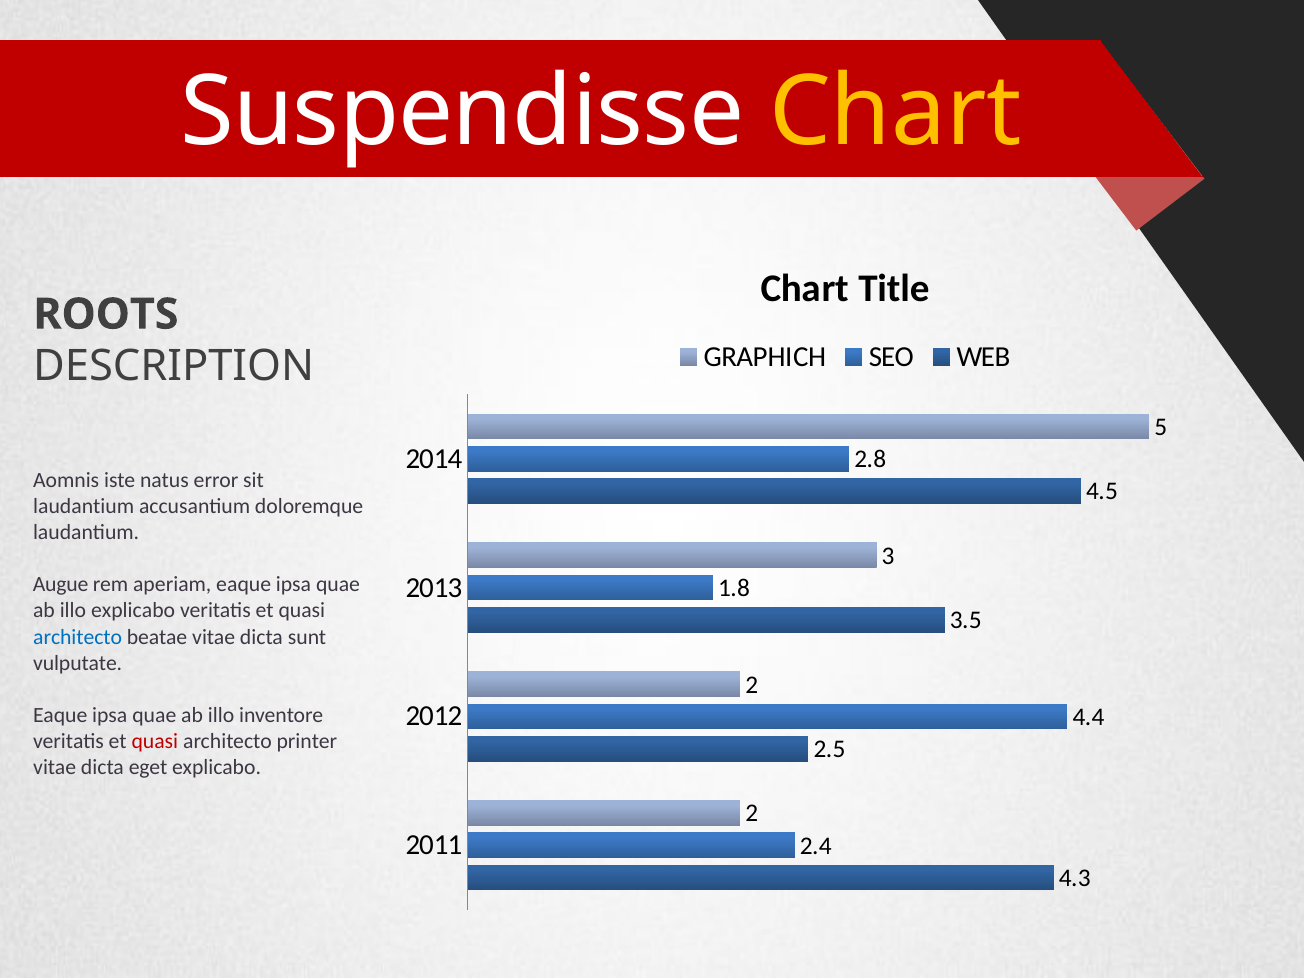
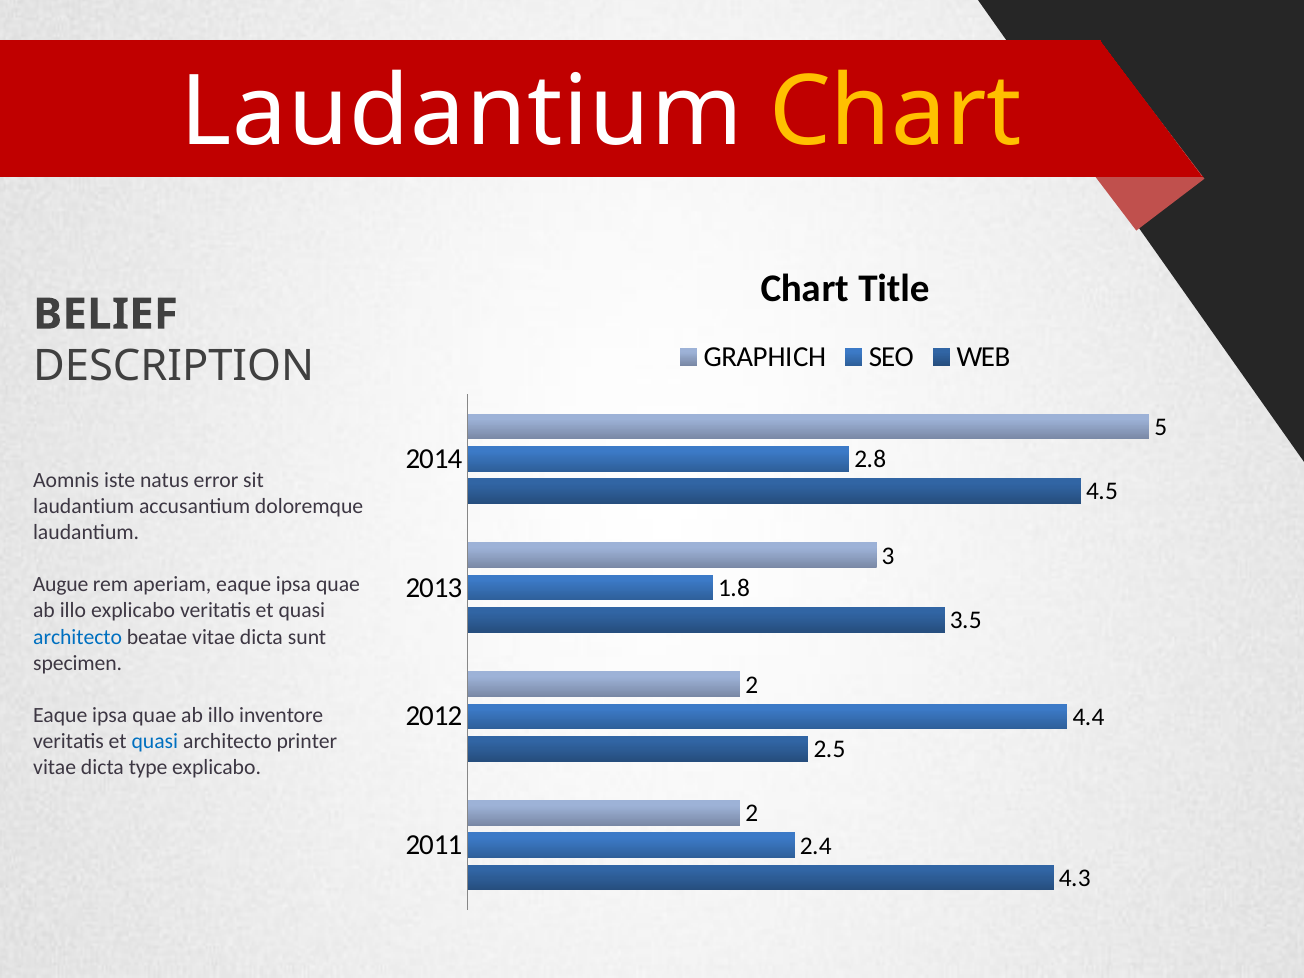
Suspendisse: Suspendisse -> Laudantium (461, 113)
ROOTS: ROOTS -> BELIEF (106, 314)
vulputate: vulputate -> specimen (78, 663)
quasi colour: red -> blue (155, 741)
eget: eget -> type (148, 767)
